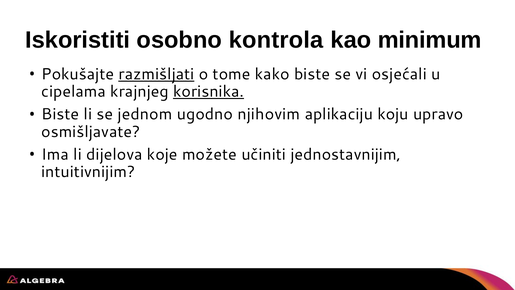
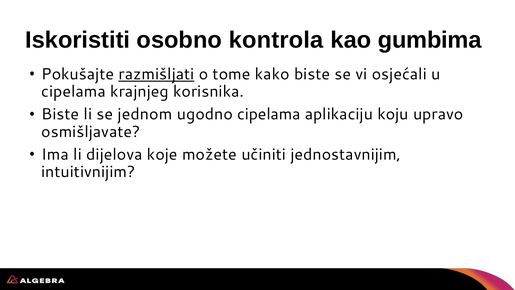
minimum: minimum -> gumbima (430, 40)
korisnika underline: present -> none (209, 91)
ugodno njihovim: njihovim -> cipelama (269, 114)
